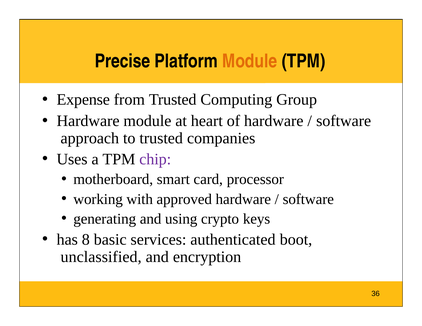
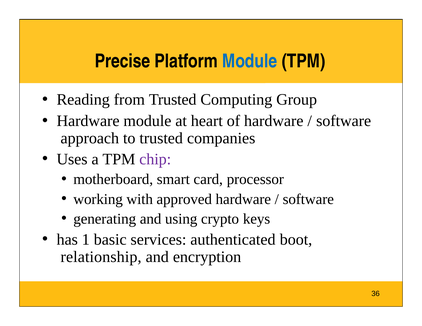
Module colour: orange -> blue (250, 61)
Expense: Expense -> Reading (83, 100)
8: 8 -> 1 (86, 240)
unclassified: unclassified -> relationship (101, 257)
